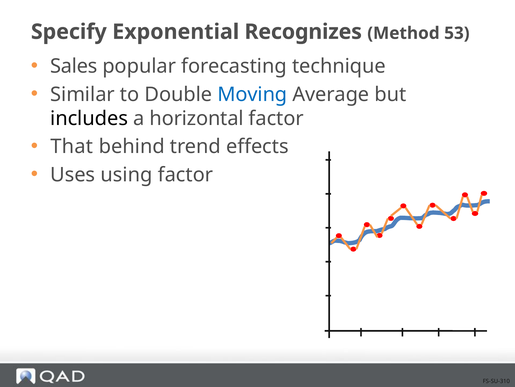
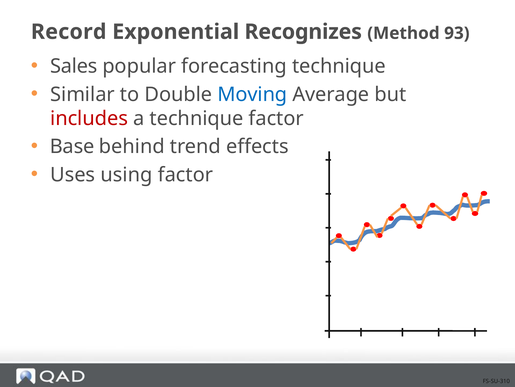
Specify: Specify -> Record (69, 32)
53: 53 -> 93 (457, 33)
includes colour: black -> red (89, 118)
a horizontal: horizontal -> technique (197, 118)
That: That -> Base (72, 146)
